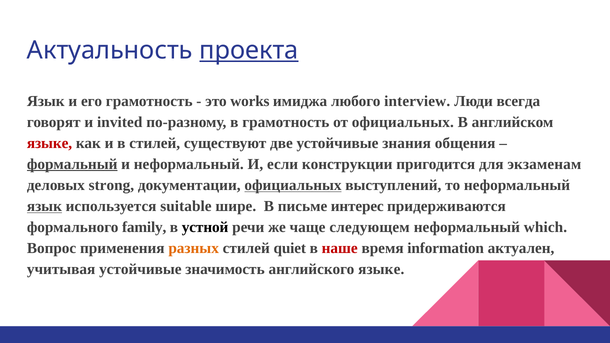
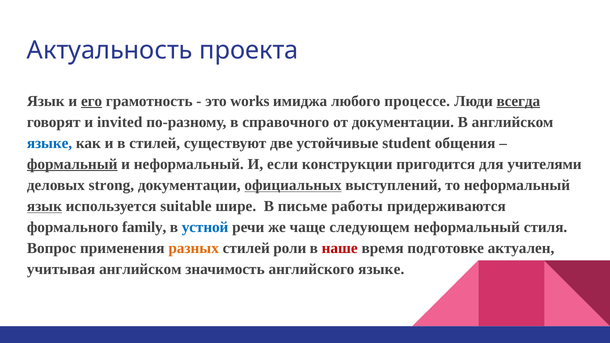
проекта underline: present -> none (249, 50)
его underline: none -> present (92, 101)
interview: interview -> процессе (417, 101)
всегда underline: none -> present (518, 101)
в грамотность: грамотность -> справочного (286, 122)
от официальных: официальных -> документации (403, 122)
языке colour: red -> blue (50, 143)
знания: знания -> student (407, 143)
экзаменам: экзаменам -> учителями (544, 164)
интерес: интерес -> работы (357, 206)
устной colour: black -> blue (205, 227)
which: which -> стиля (546, 227)
quiet: quiet -> роли (290, 248)
information: information -> подготовке (446, 248)
учитывая устойчивые: устойчивые -> английском (140, 269)
